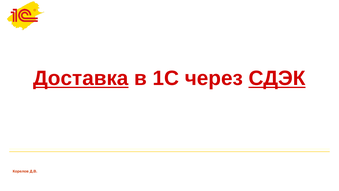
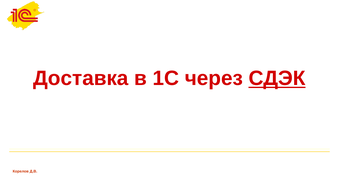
Доставка underline: present -> none (81, 78)
